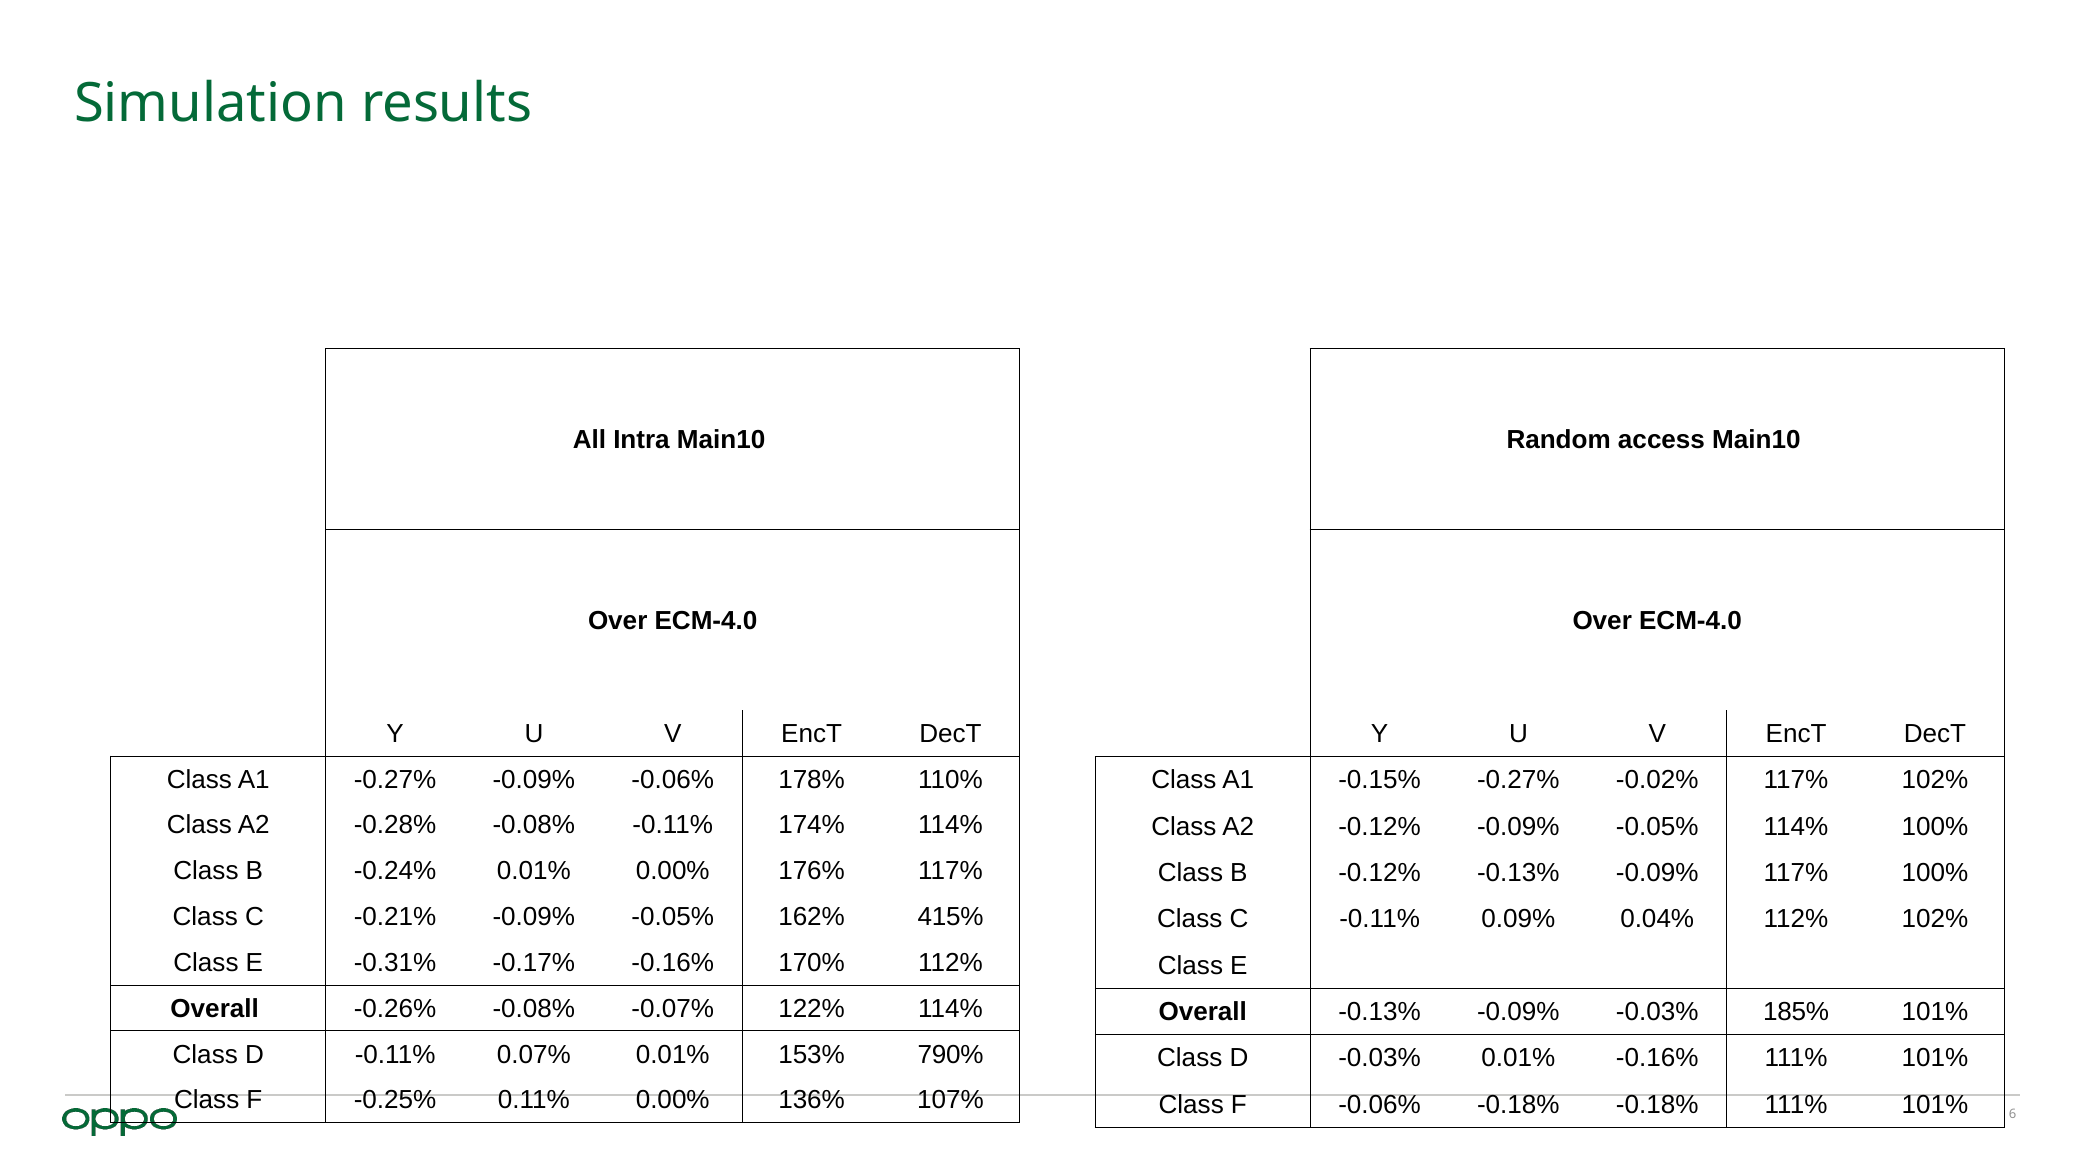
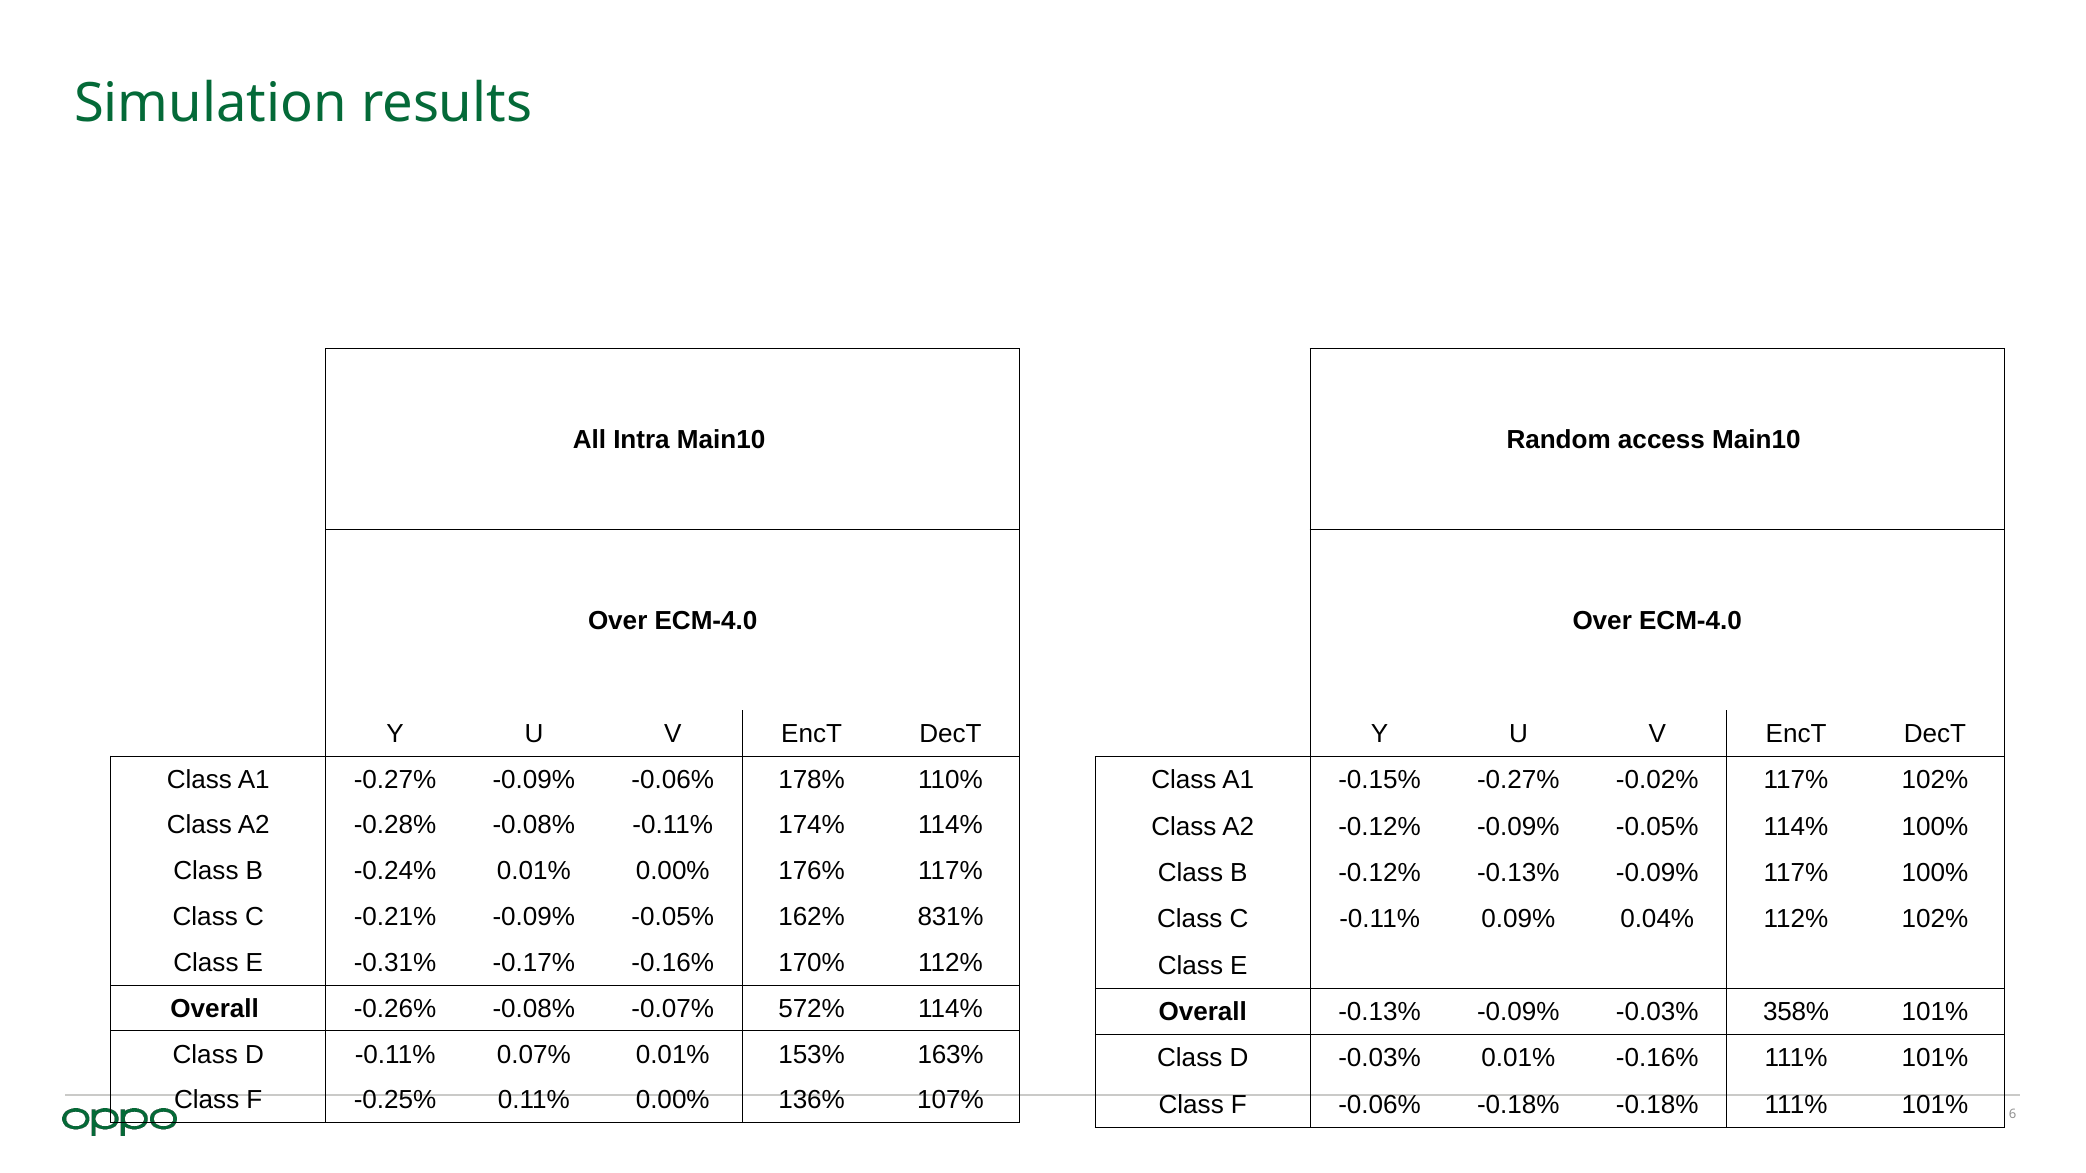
415%: 415% -> 831% (951, 917)
122%: 122% -> 572% (812, 1009)
185%: 185% -> 358% (1796, 1012)
790%: 790% -> 163% (951, 1055)
